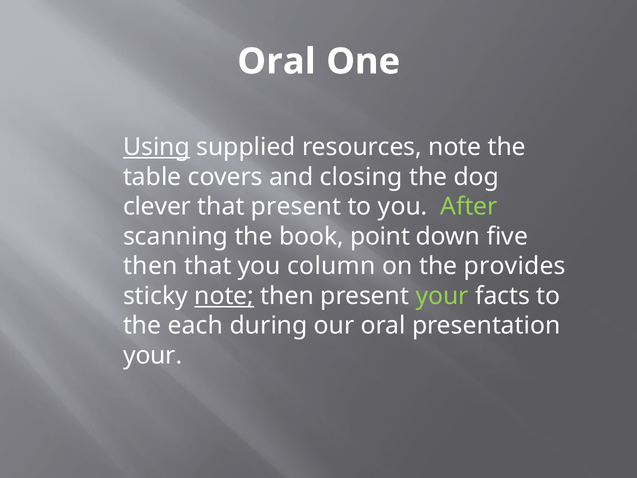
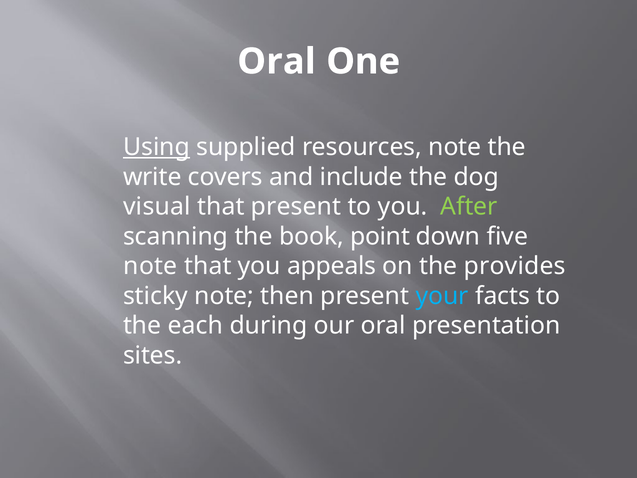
table: table -> write (152, 177)
closing: closing -> include (361, 177)
clever: clever -> visual (157, 207)
then: then -> note (150, 266)
column: column -> appeals (332, 266)
note underline: present -> none (224, 296)
your colour: light green -> light blue (442, 296)
your: your -> sites (153, 355)
